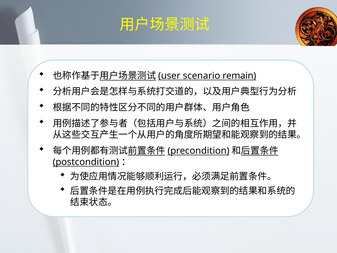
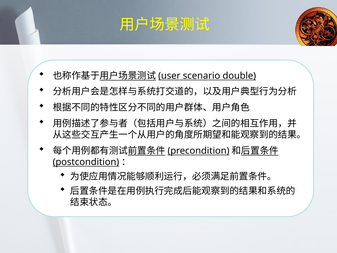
remain: remain -> double (239, 76)
